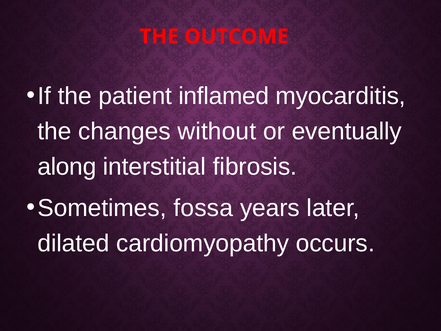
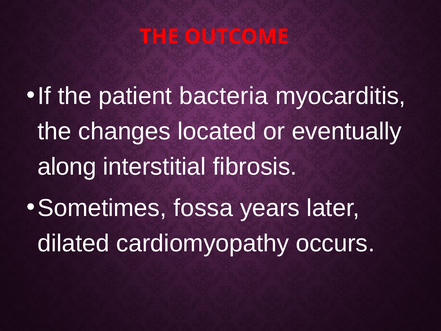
inflamed: inflamed -> bacteria (224, 96)
without: without -> located (217, 131)
